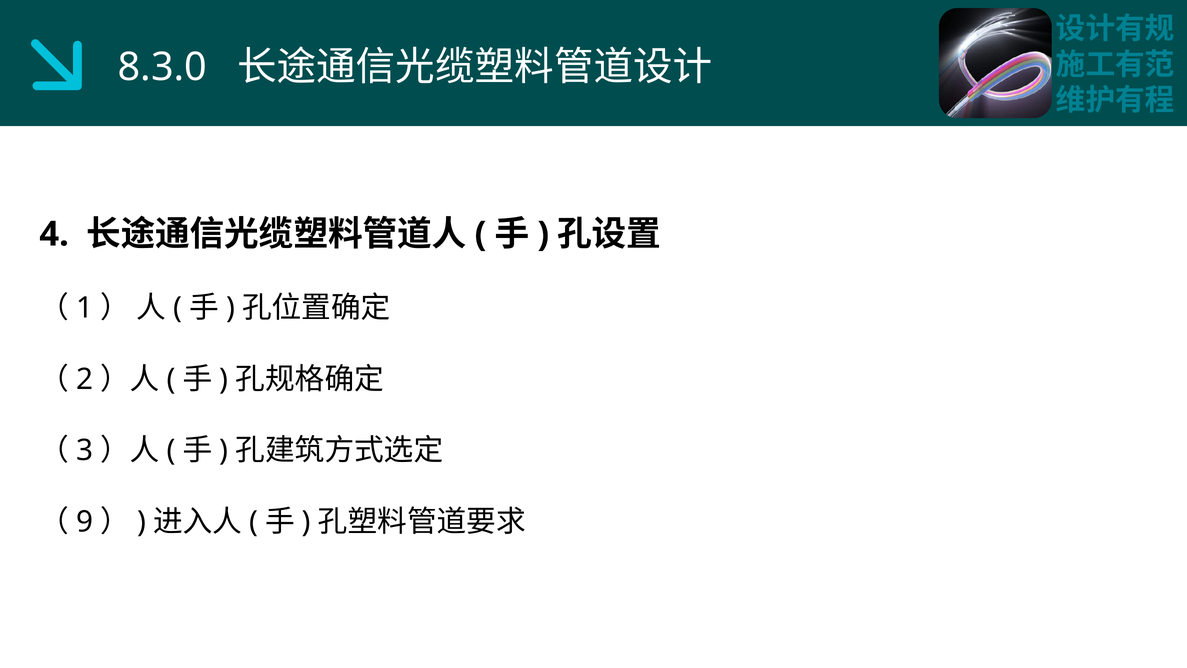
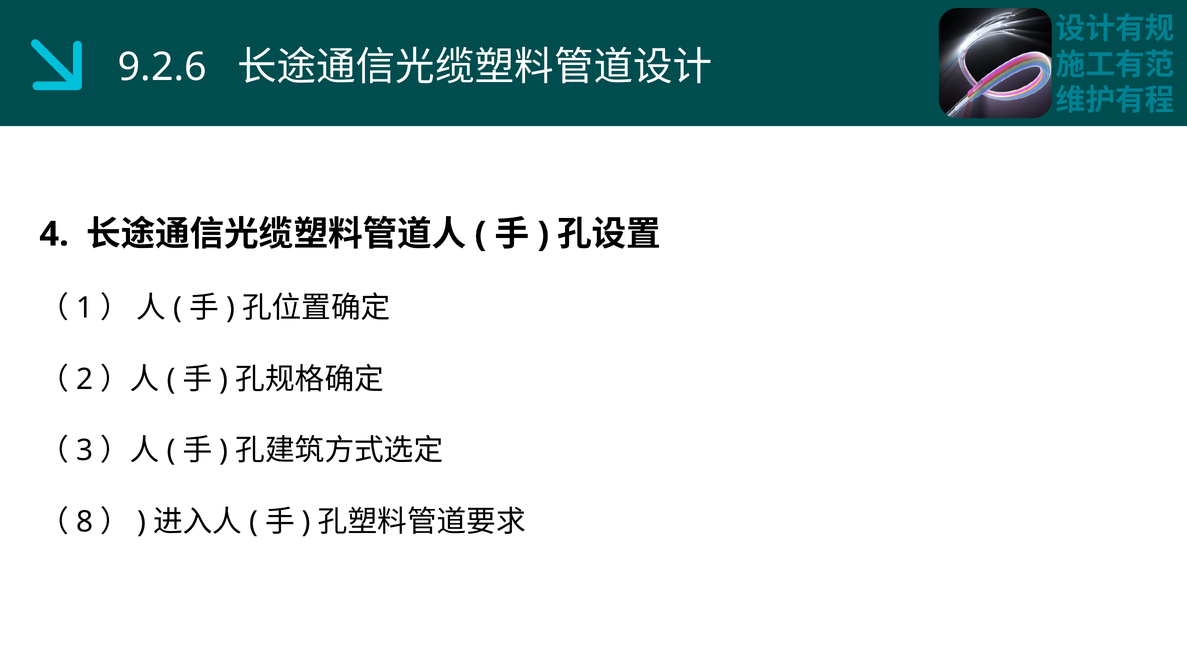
8.3.0: 8.3.0 -> 9.2.6 (162, 67)
9: 9 -> 8 (85, 522)
